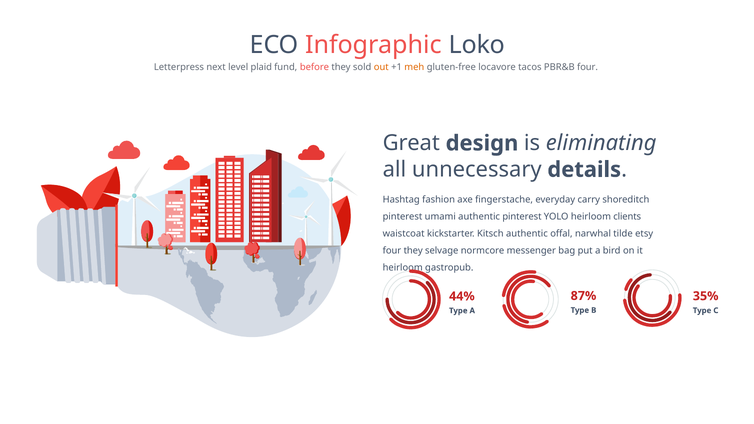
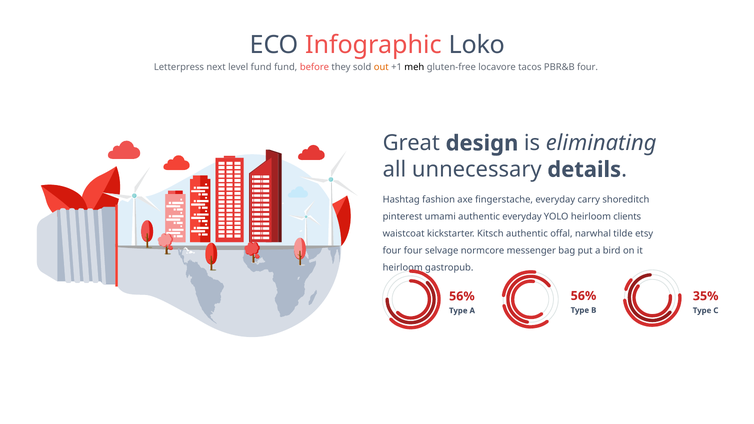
level plaid: plaid -> fund (261, 67)
meh colour: orange -> black (414, 67)
authentic pinterest: pinterest -> everyday (522, 217)
four they: they -> four (413, 251)
87%: 87% -> 56% (583, 296)
44%: 44% -> 56% (462, 296)
